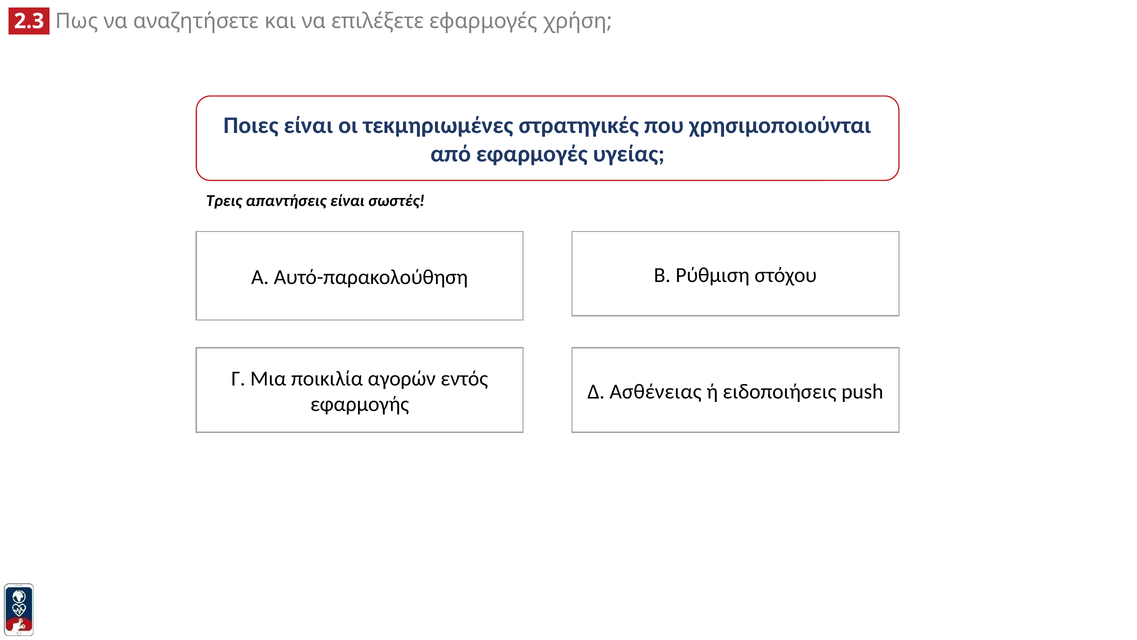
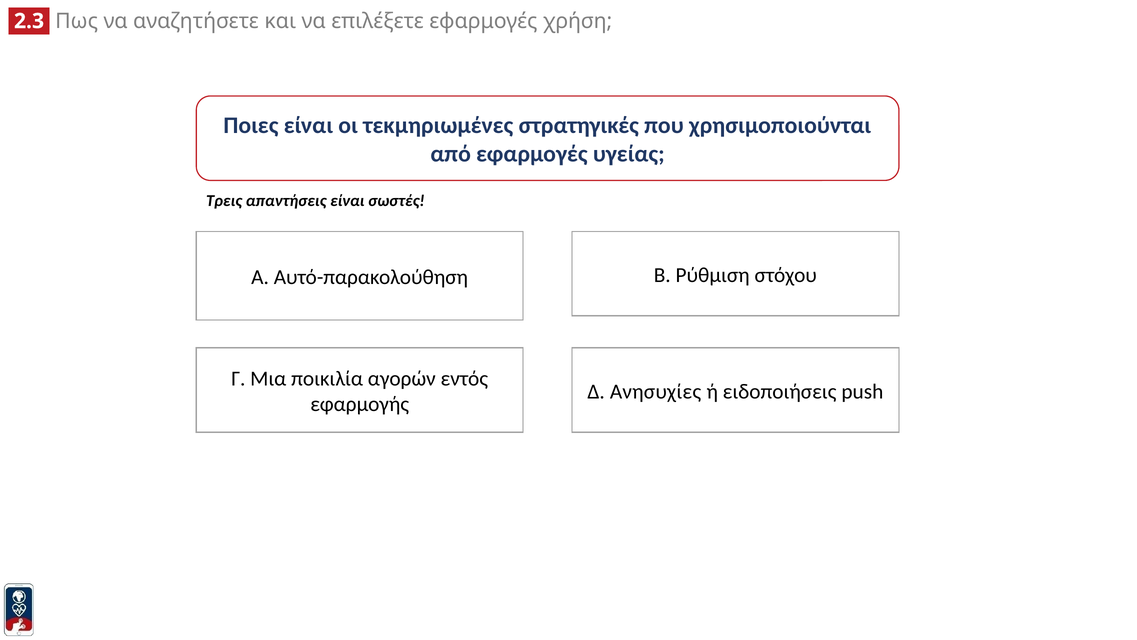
Ασθένειας: Ασθένειας -> Ανησυχίες (656, 391)
